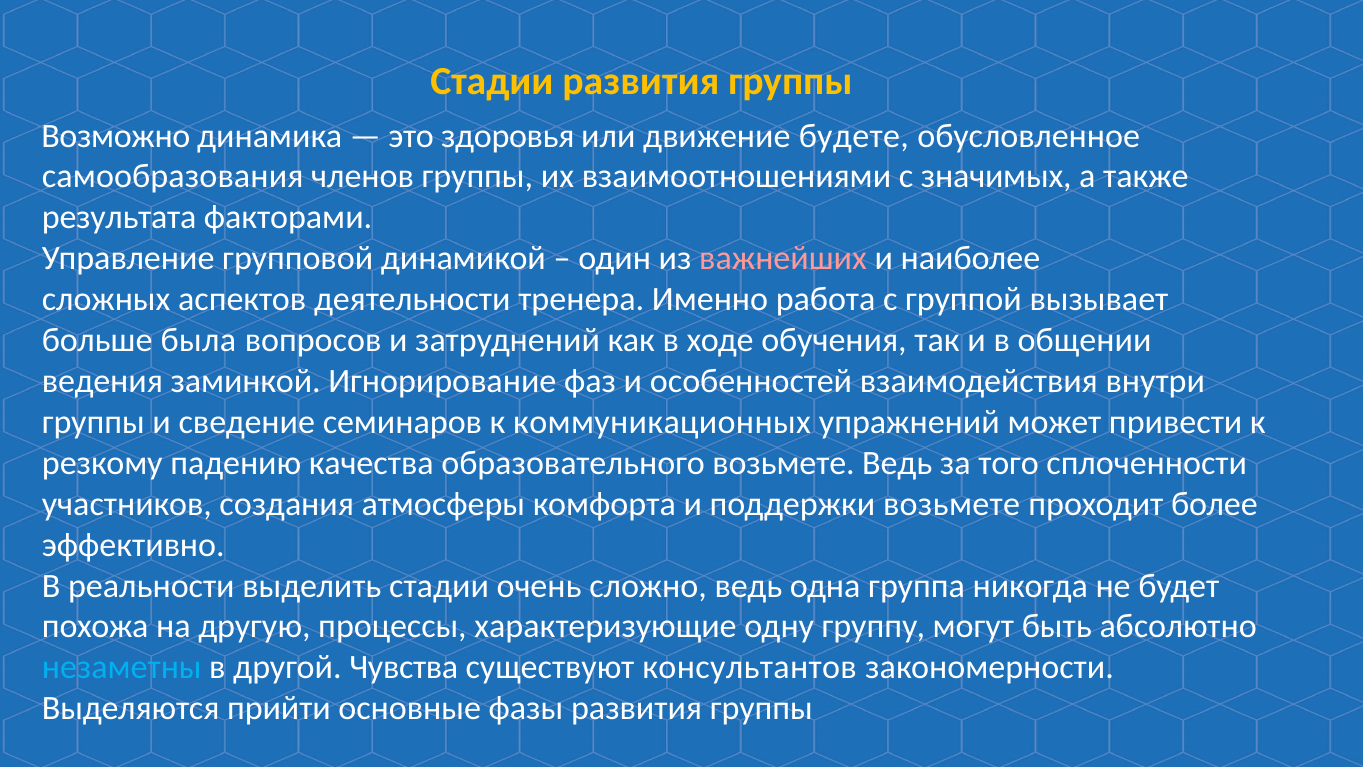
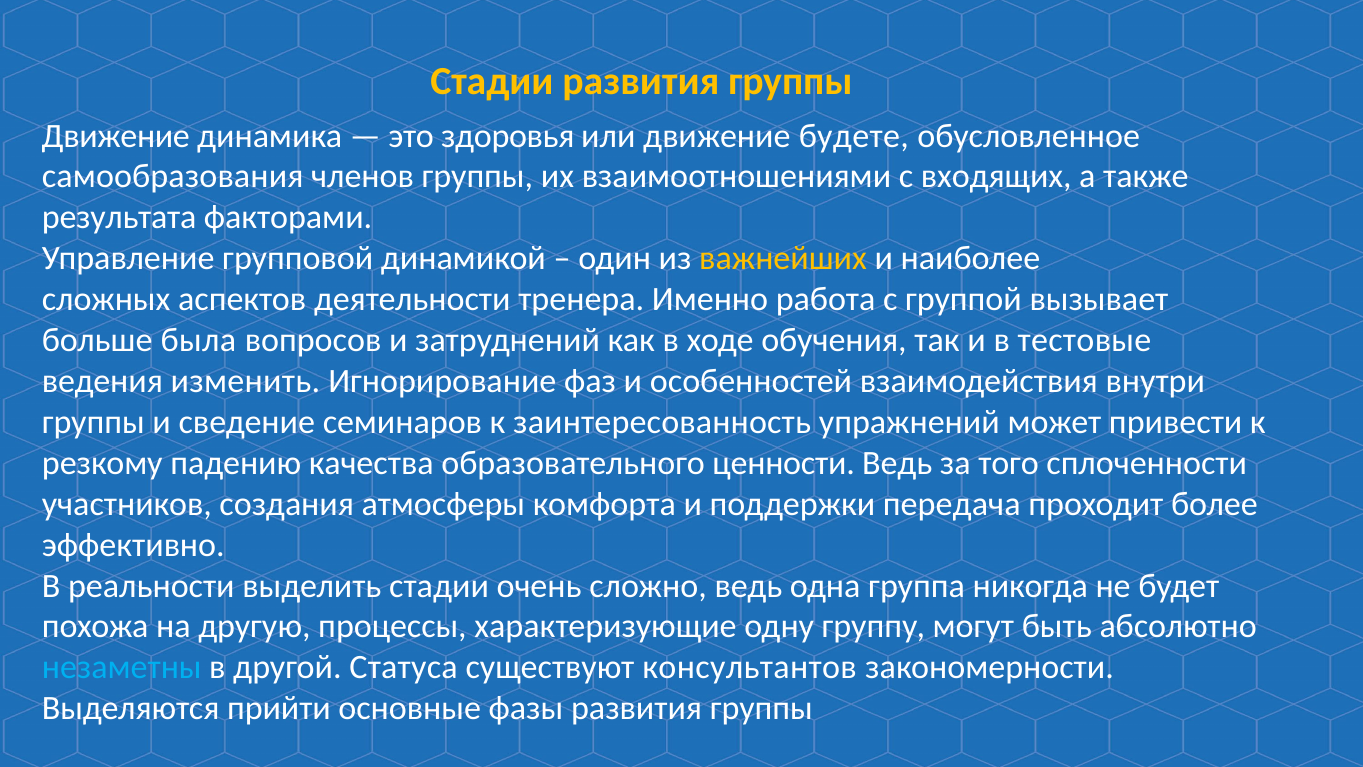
Возможно: Возможно -> Движение (116, 136)
значимых: значимых -> входящих (996, 177)
важнейших colour: pink -> yellow (783, 258)
общении: общении -> тестовые (1084, 340)
заминкой: заминкой -> изменить (245, 381)
коммуникационных: коммуникационных -> заинтересованность (662, 422)
образовательного возьмете: возьмете -> ценности (784, 463)
поддержки возьмете: возьмете -> передача (952, 504)
Чувства: Чувства -> Статуса (404, 667)
